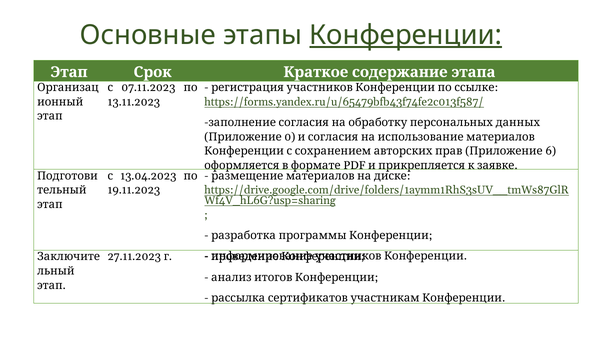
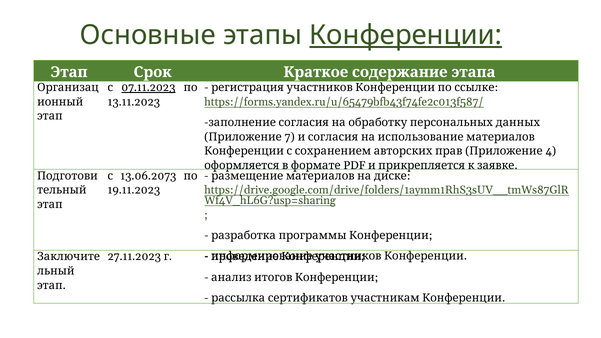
07.11.2023 underline: none -> present (148, 88)
0: 0 -> 7 (290, 137)
6: 6 -> 4 (551, 151)
13.04.2023: 13.04.2023 -> 13.06.2073 (148, 176)
